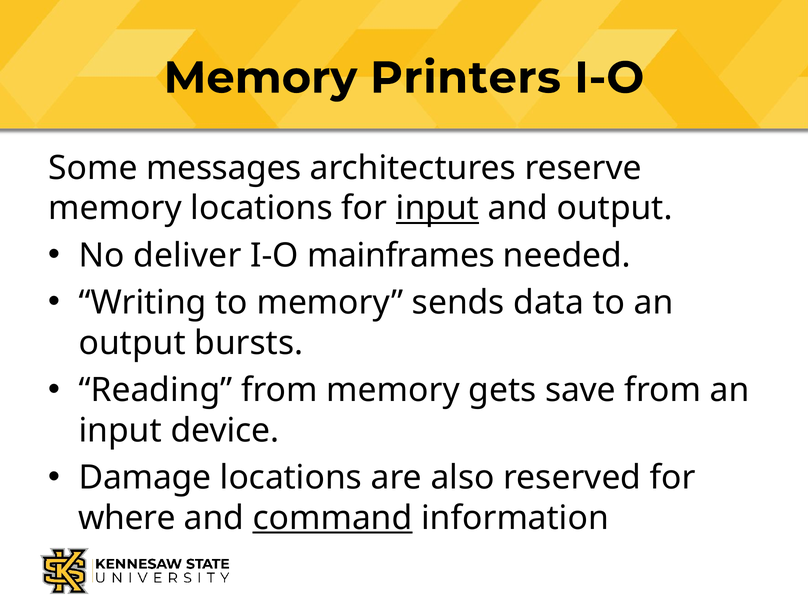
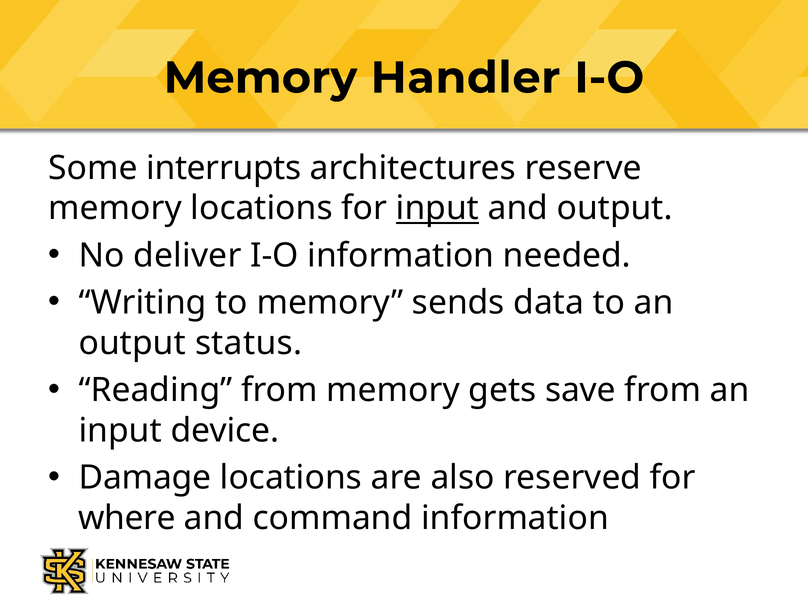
Printers: Printers -> Handler (465, 78)
messages: messages -> interrupts (224, 168)
I-O mainframes: mainframes -> information (401, 256)
bursts: bursts -> status (249, 343)
command underline: present -> none (333, 518)
